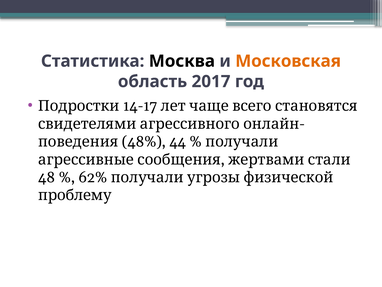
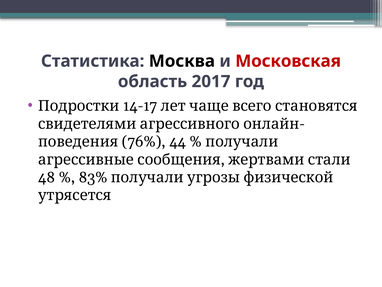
Московская colour: orange -> red (288, 61)
48%: 48% -> 76% (144, 141)
62%: 62% -> 83% (93, 177)
проблему: проблему -> утрясется (75, 195)
